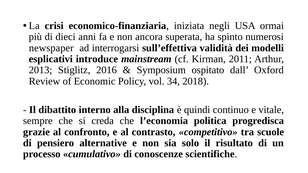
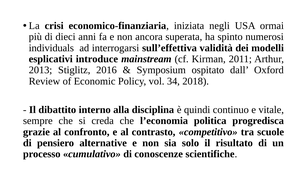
newspaper: newspaper -> individuals (51, 48)
